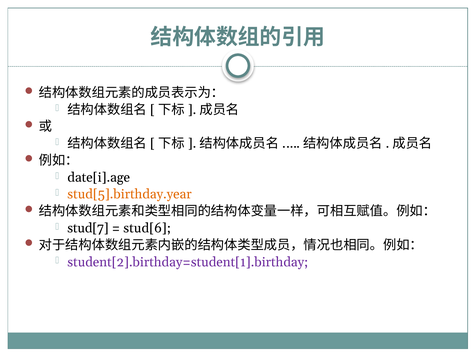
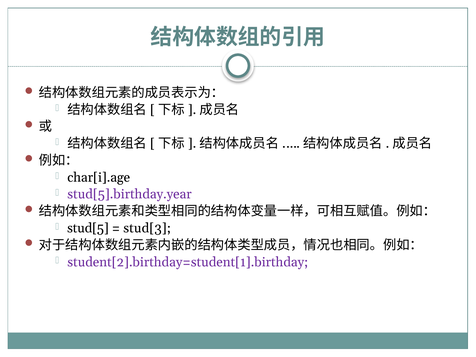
date[i].age: date[i].age -> char[i].age (99, 177)
stud[5].birthday.year colour: orange -> purple (130, 194)
stud[7: stud[7 -> stud[5 (88, 228)
stud[6: stud[6 -> stud[3 (147, 228)
